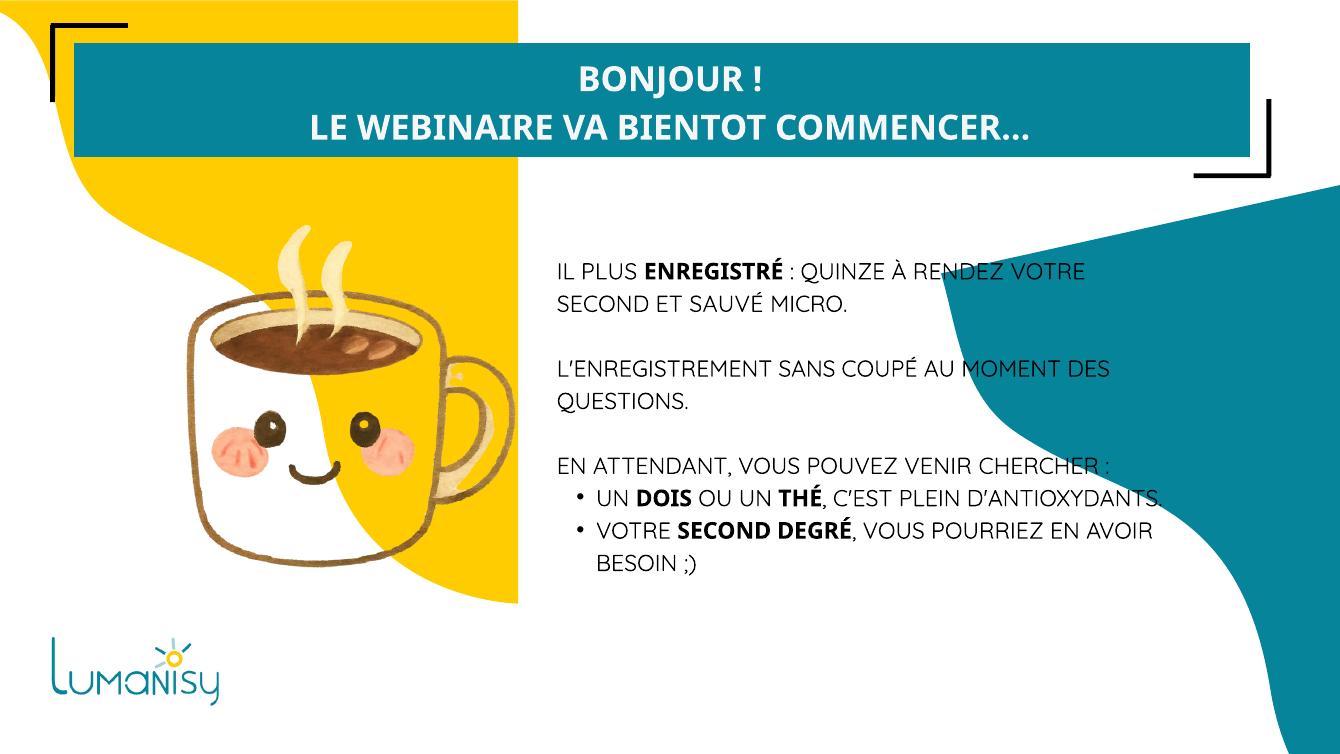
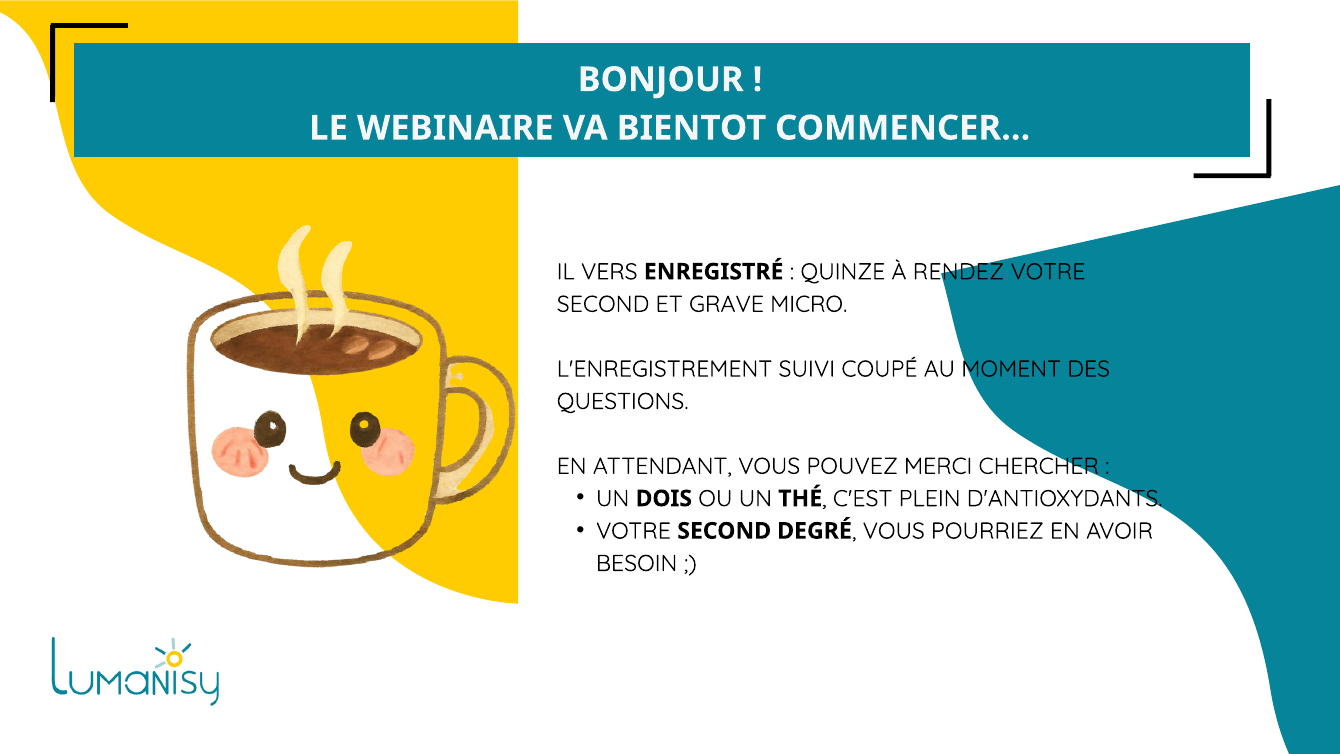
PLUS: PLUS -> VERS (609, 272)
SAUVÉ: SAUVÉ -> GRAVE (726, 304)
SANS: SANS -> SUIVI (807, 369)
VENIR: VENIR -> MERCI (938, 466)
